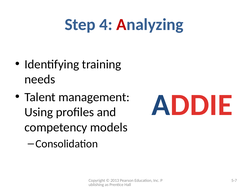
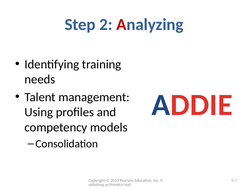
4: 4 -> 2 (106, 24)
